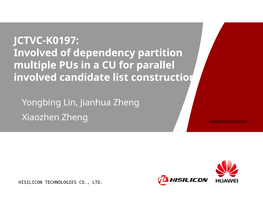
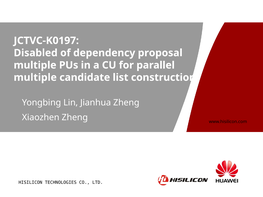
Involved: Involved -> Disabled (36, 53)
partition: partition -> proposal (160, 53)
involved: involved -> multiple (35, 78)
